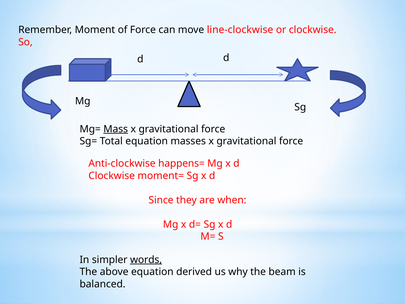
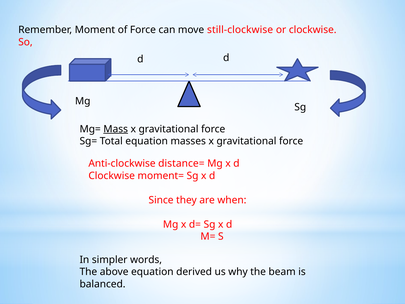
line-clockwise: line-clockwise -> still-clockwise (240, 30)
happens=: happens= -> distance= (181, 163)
words underline: present -> none (146, 260)
